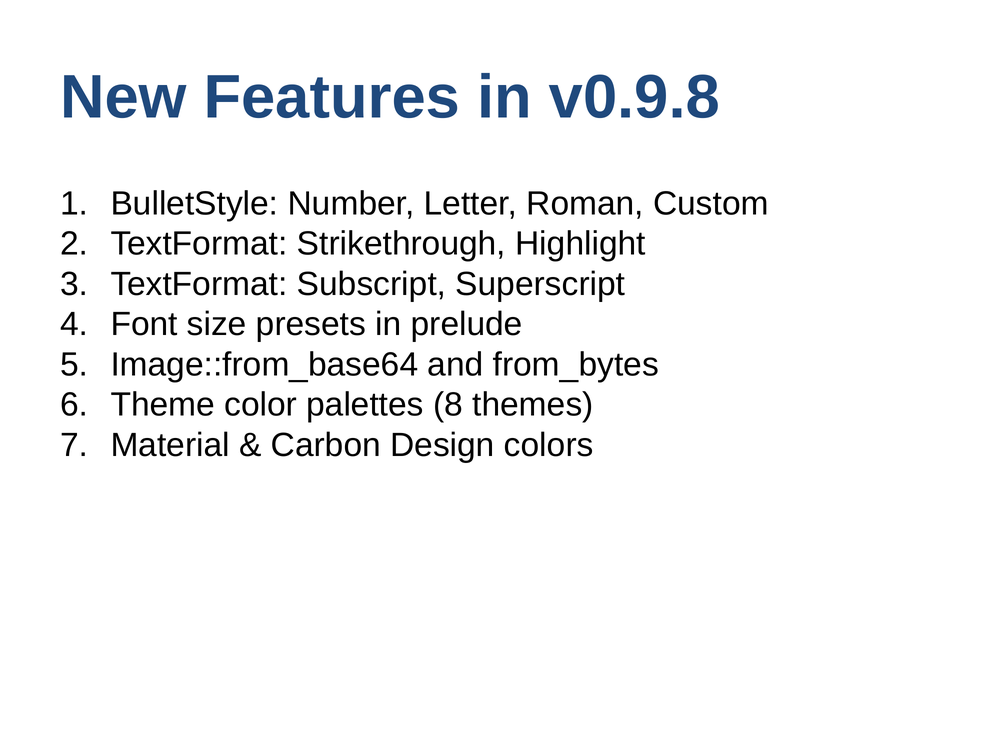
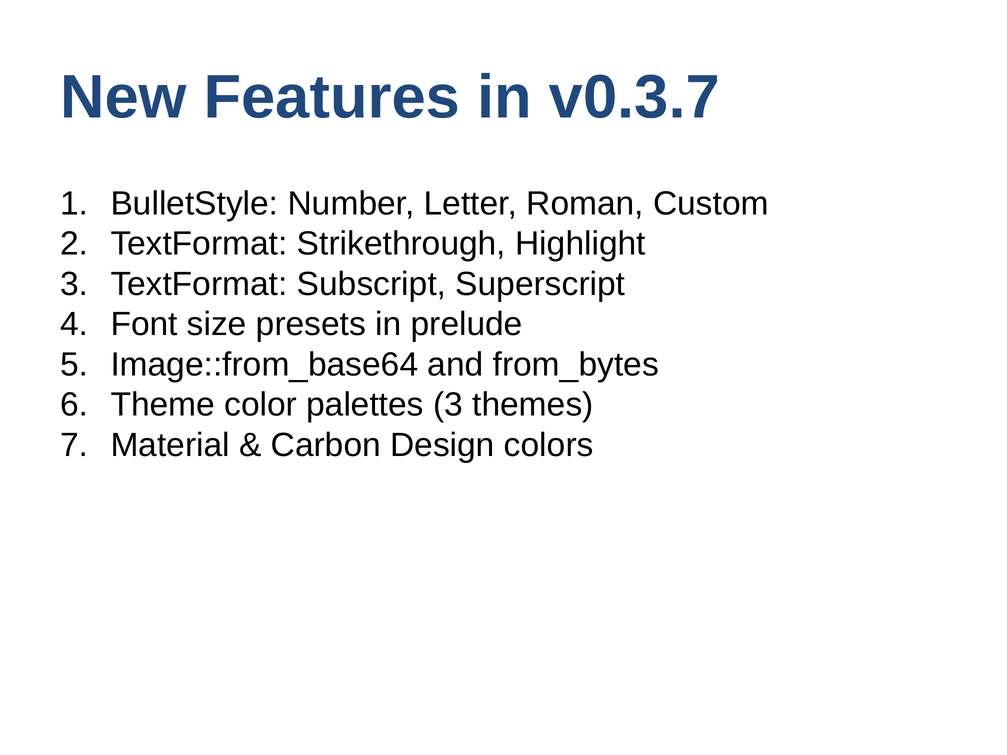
v0.9.8: v0.9.8 -> v0.3.7 (634, 97)
palettes 8: 8 -> 3 (448, 405)
